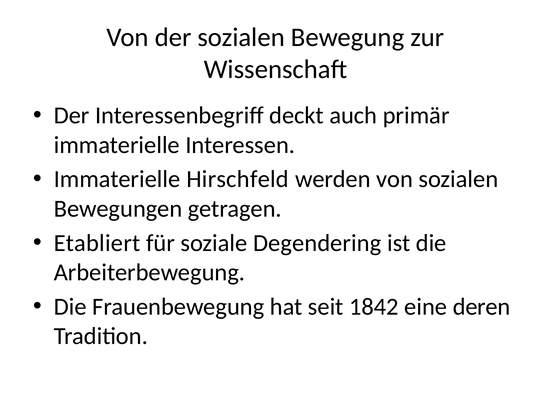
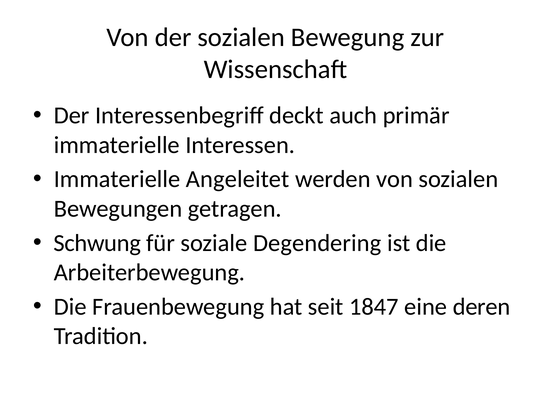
Hirschfeld: Hirschfeld -> Angeleitet (238, 179)
Etabliert: Etabliert -> Schwung (97, 243)
1842: 1842 -> 1847 (374, 307)
